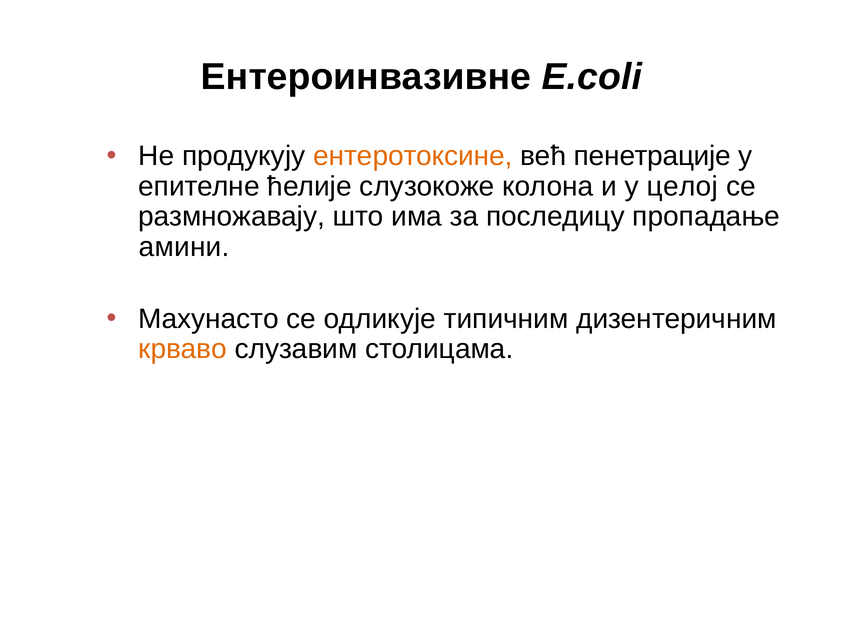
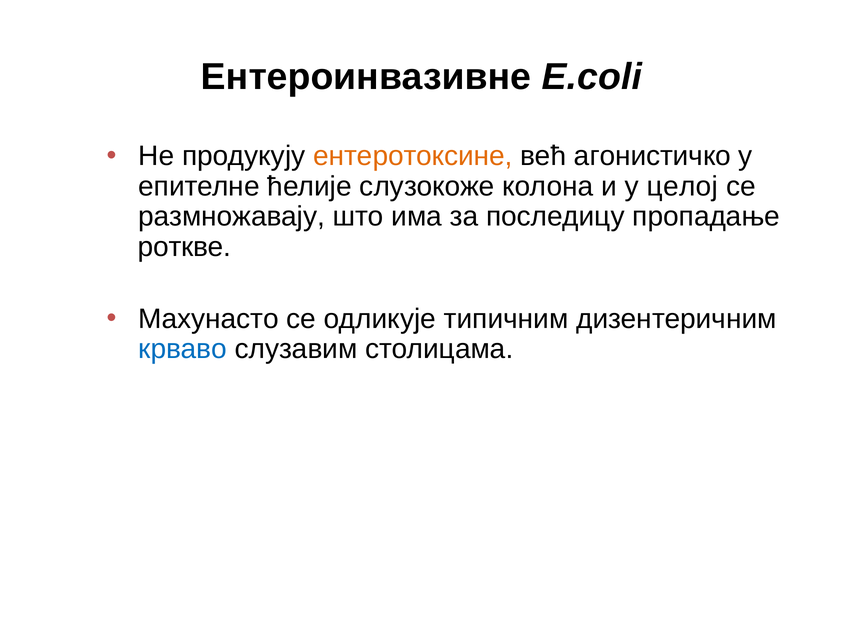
пенетрације: пенетрације -> агонистичко (652, 156)
амини: амини -> роткве (185, 247)
крваво colour: orange -> blue (183, 349)
